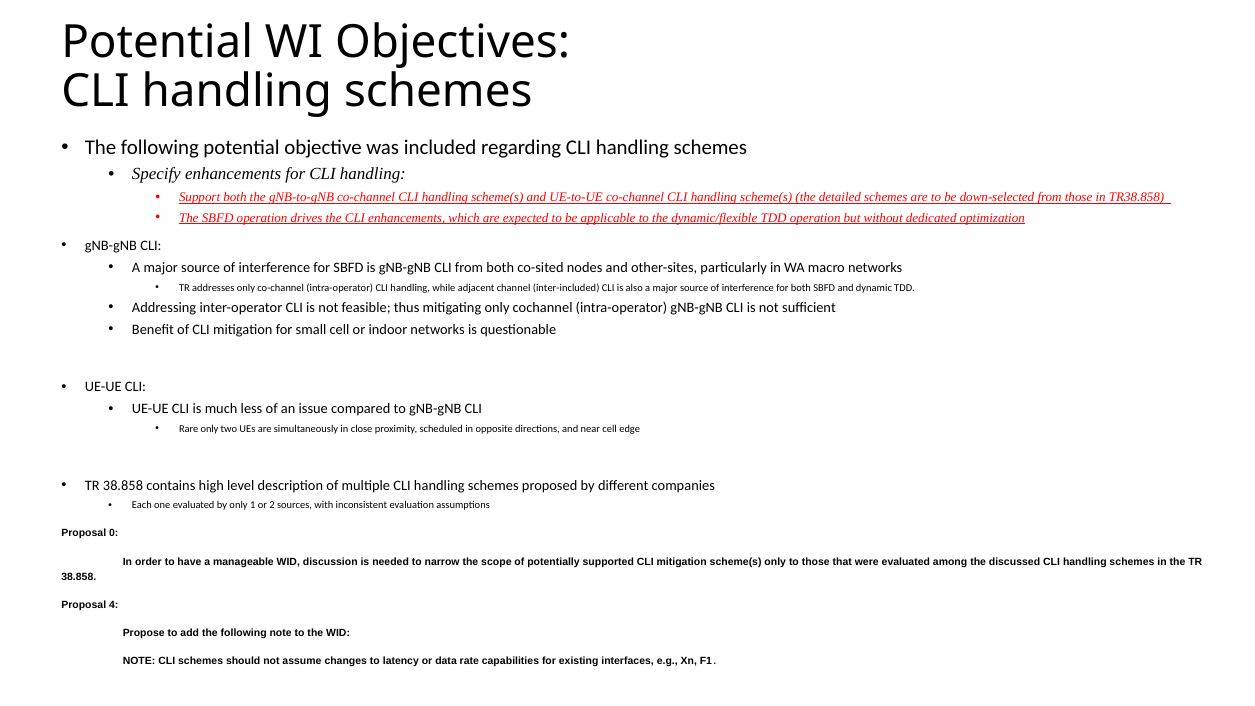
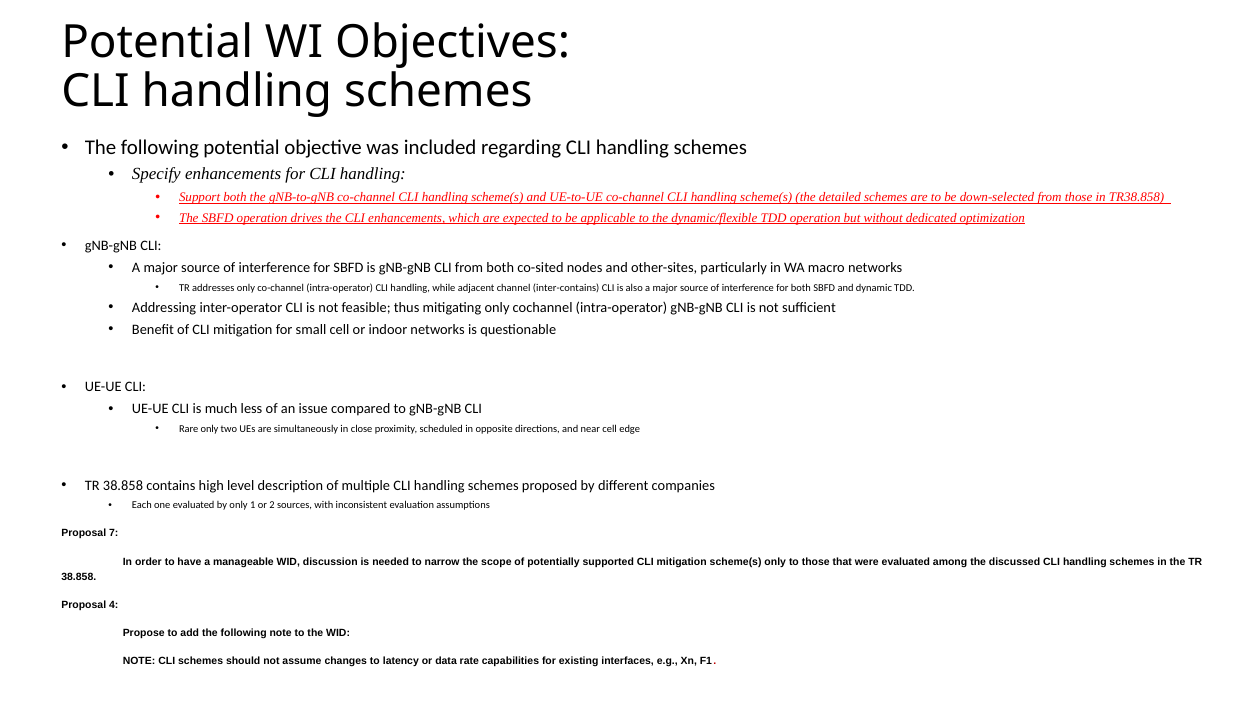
inter-included: inter-included -> inter-contains (566, 288)
0: 0 -> 7 (114, 533)
